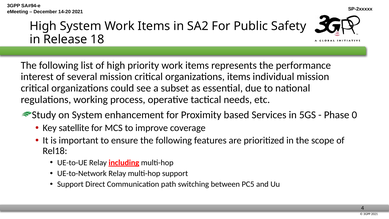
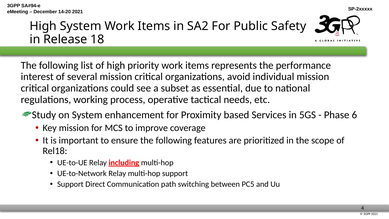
organizations items: items -> avoid (239, 77)
0: 0 -> 6 (354, 115)
Key satellite: satellite -> mission (74, 128)
